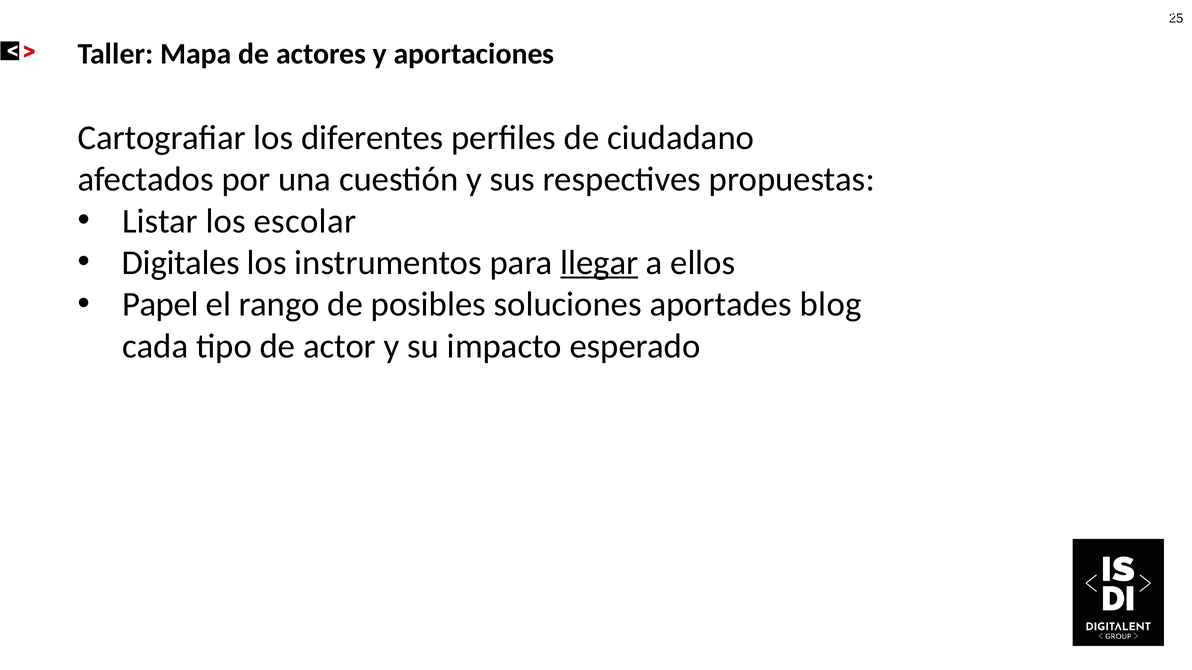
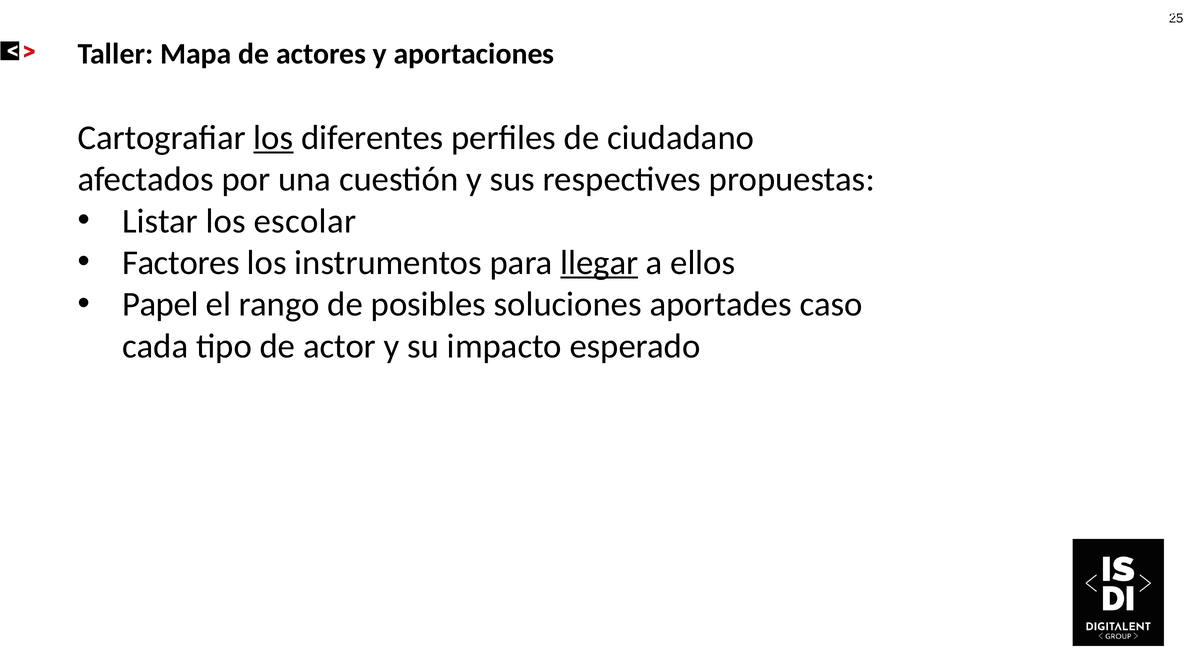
los underline: none -> present (273, 138)
Digitales: Digitales -> Factores (181, 263)
blog: blog -> caso (831, 305)
